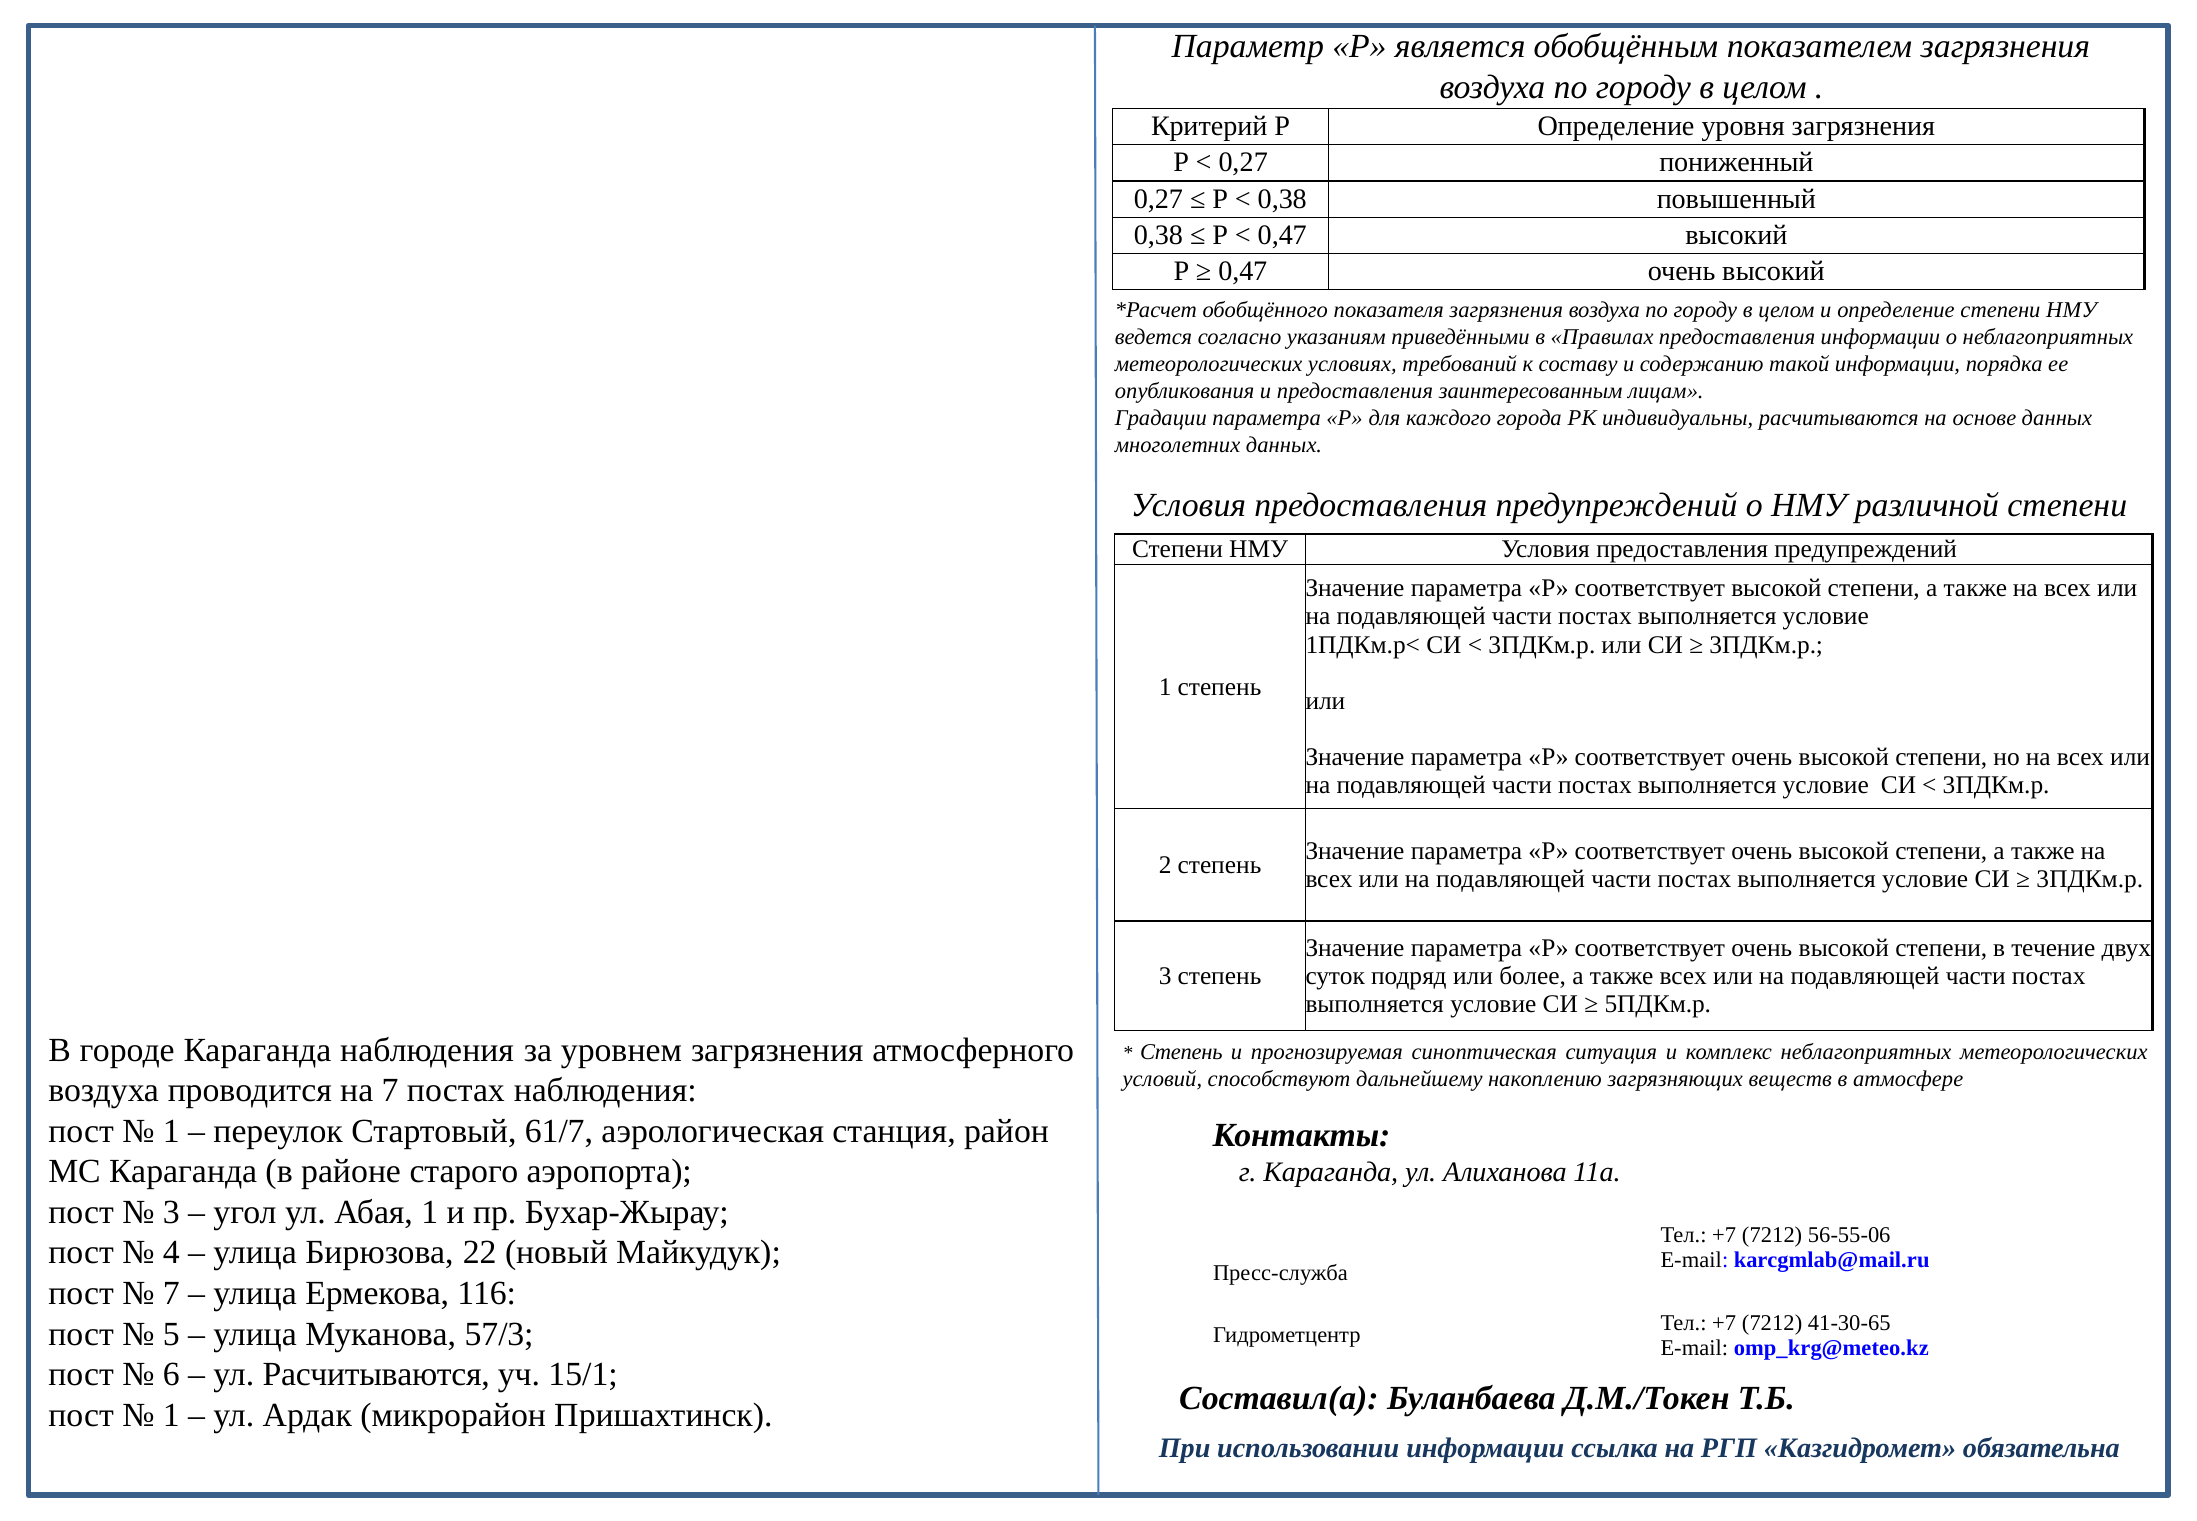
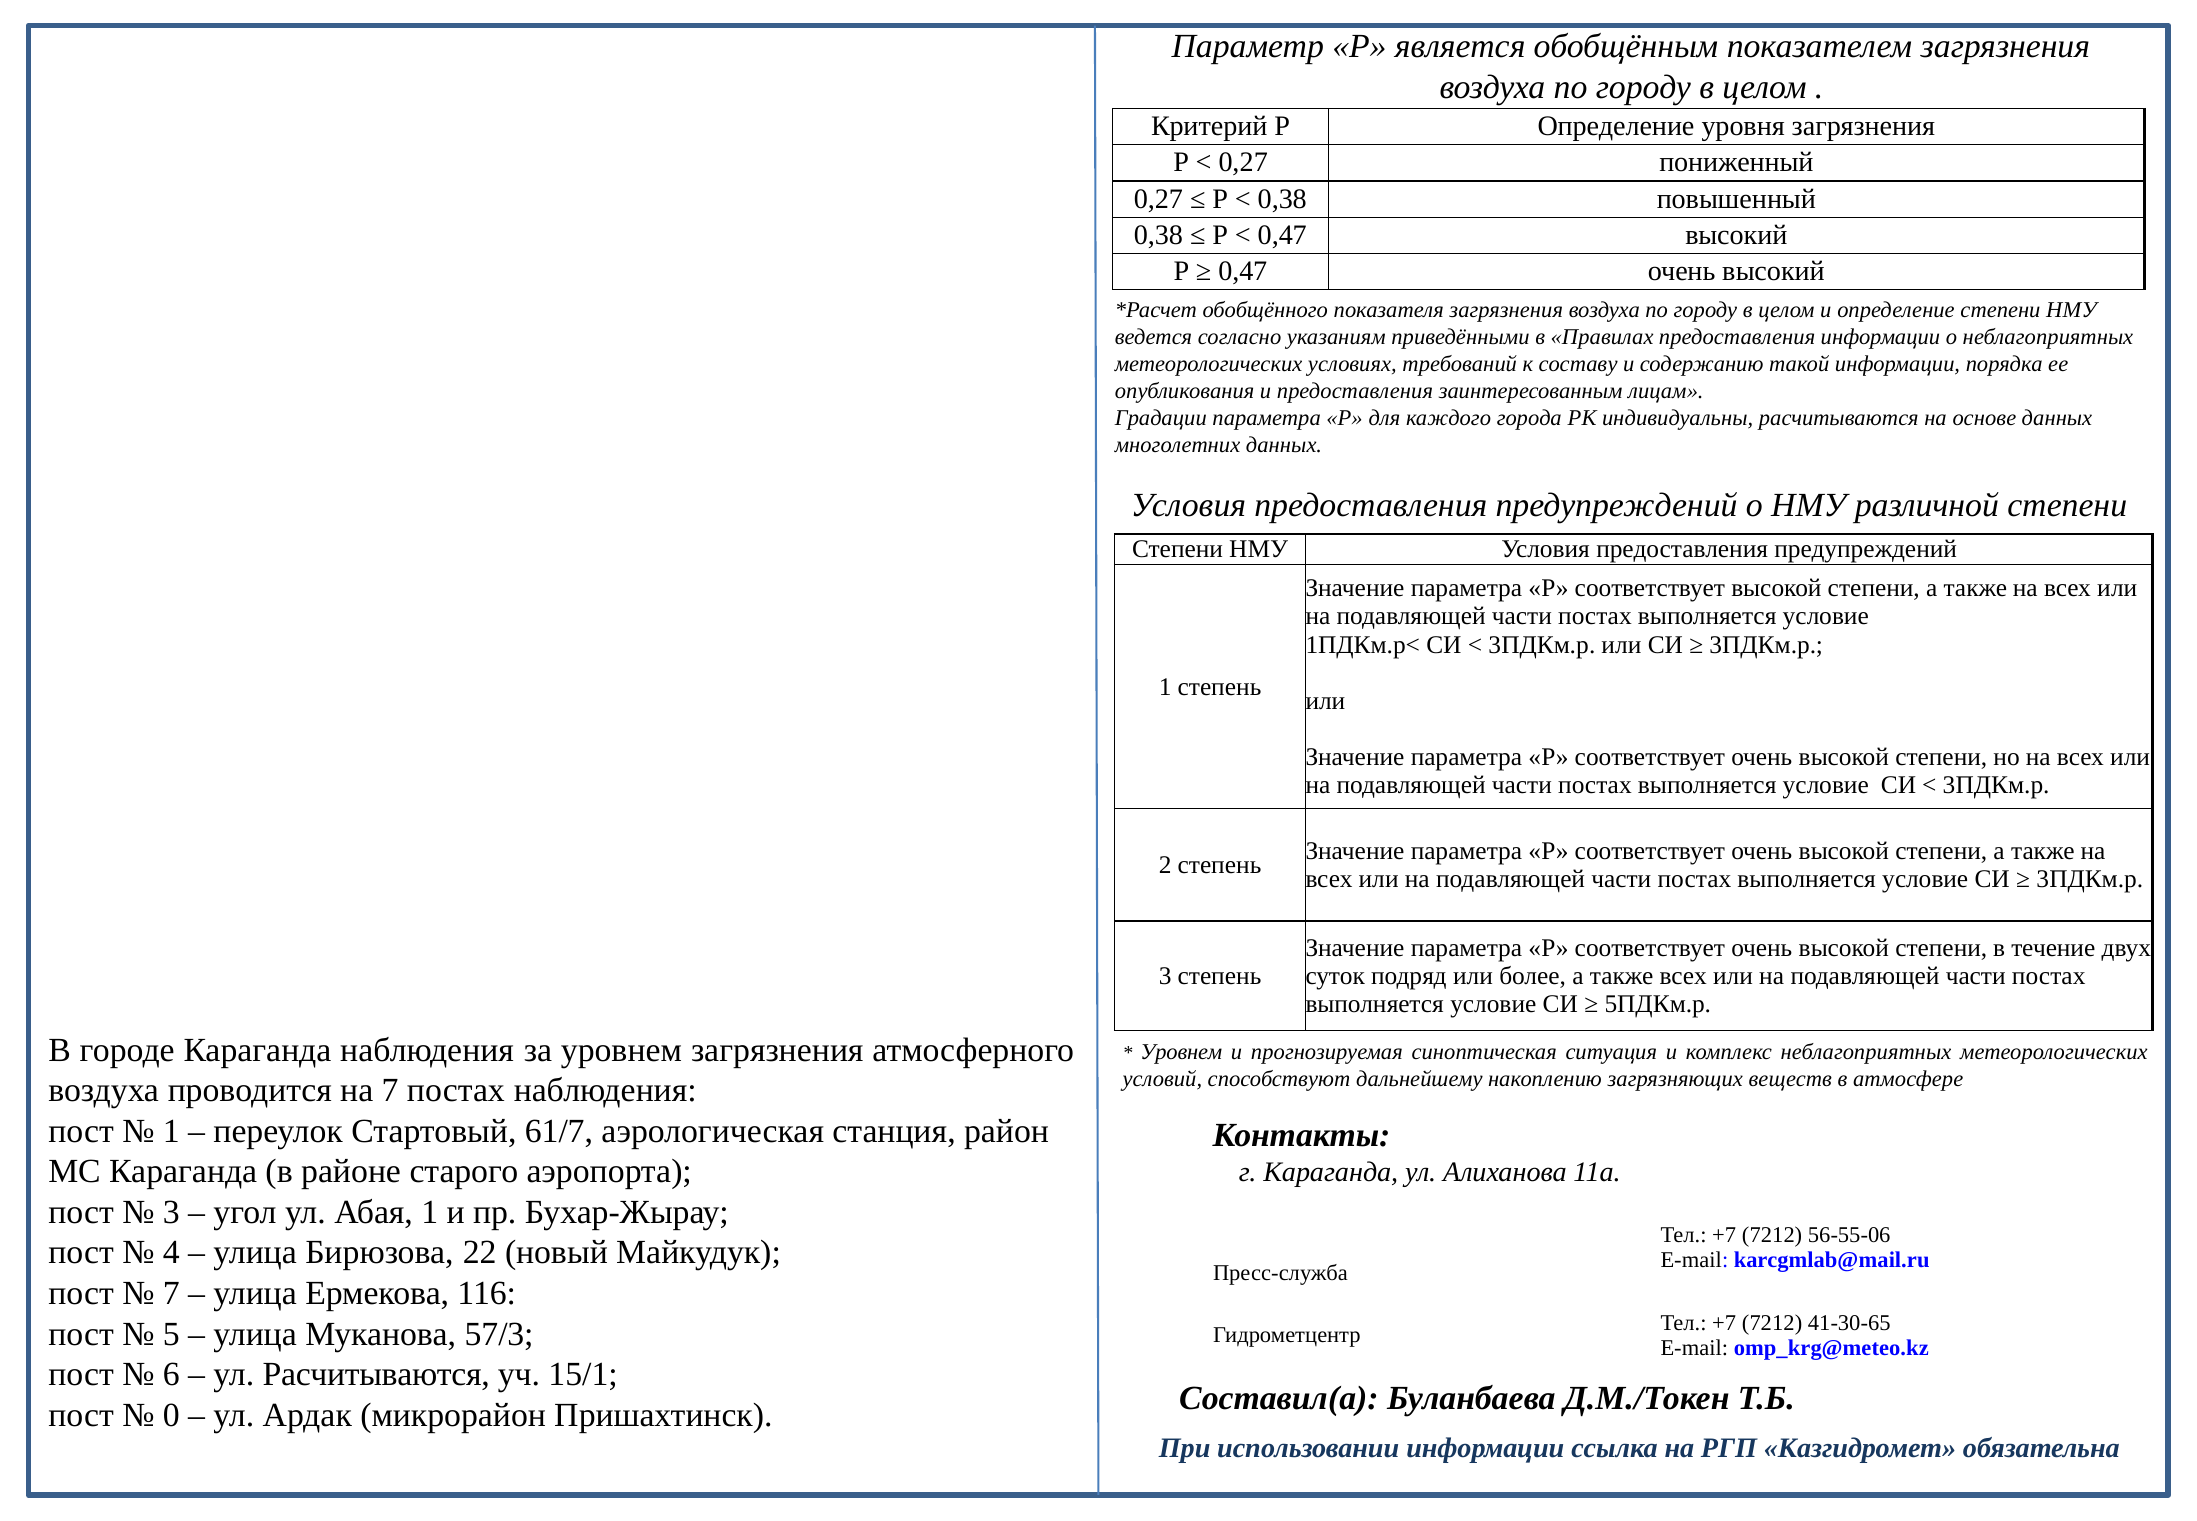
Степень: Степень -> Уровнем (1181, 1052)
1: 1 -> 0 (171, 1415)
